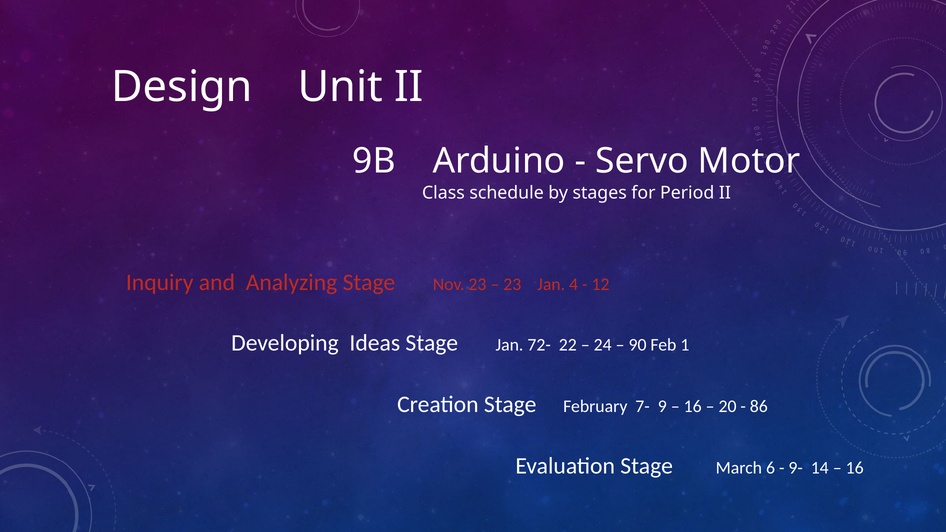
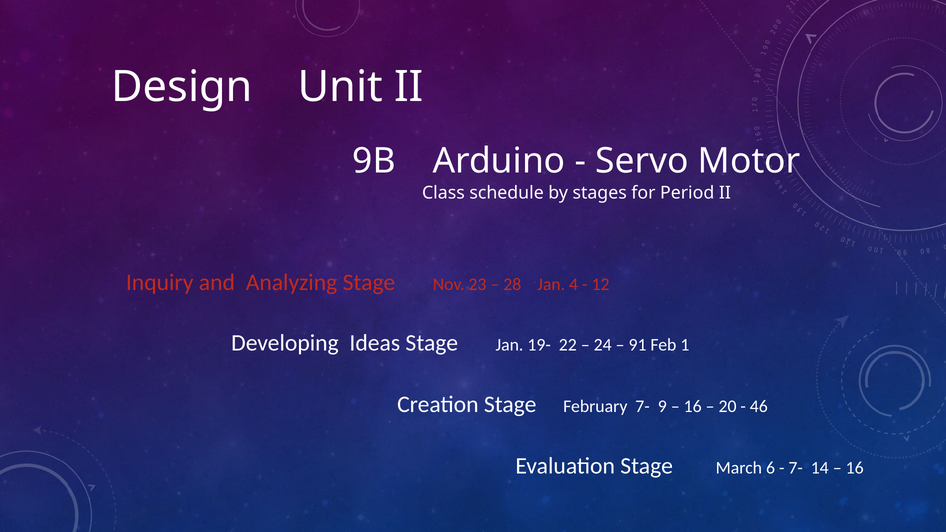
23: 23 -> 28 (512, 285)
72-: 72- -> 19- (539, 345)
90: 90 -> 91 (638, 345)
86: 86 -> 46 (759, 406)
9-: 9- -> 7- (796, 468)
